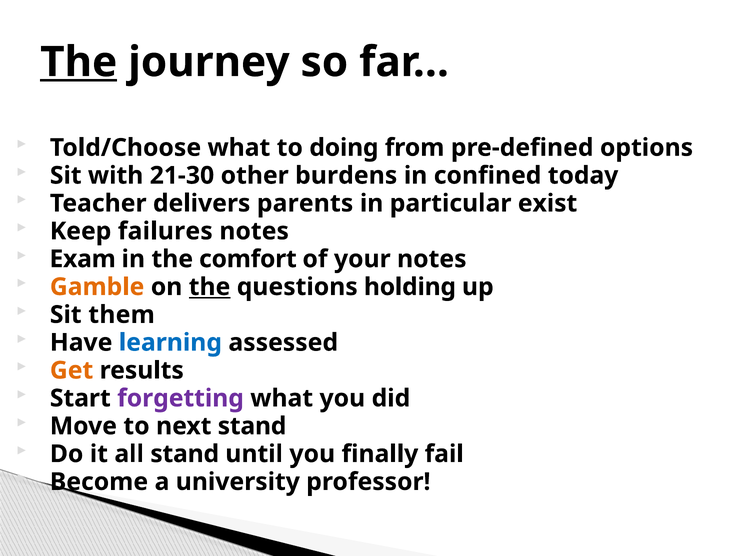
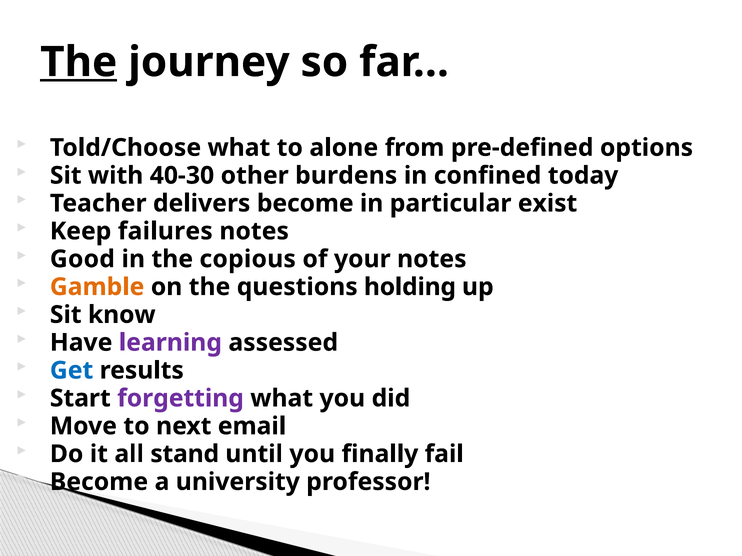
doing: doing -> alone (344, 148)
21-30: 21-30 -> 40-30 (182, 176)
delivers parents: parents -> become (305, 204)
Exam: Exam -> Good (82, 259)
comfort: comfort -> copious (248, 259)
the underline: present -> none (210, 287)
them: them -> know (122, 315)
learning colour: blue -> purple (170, 343)
Get colour: orange -> blue (72, 371)
next stand: stand -> email (252, 426)
